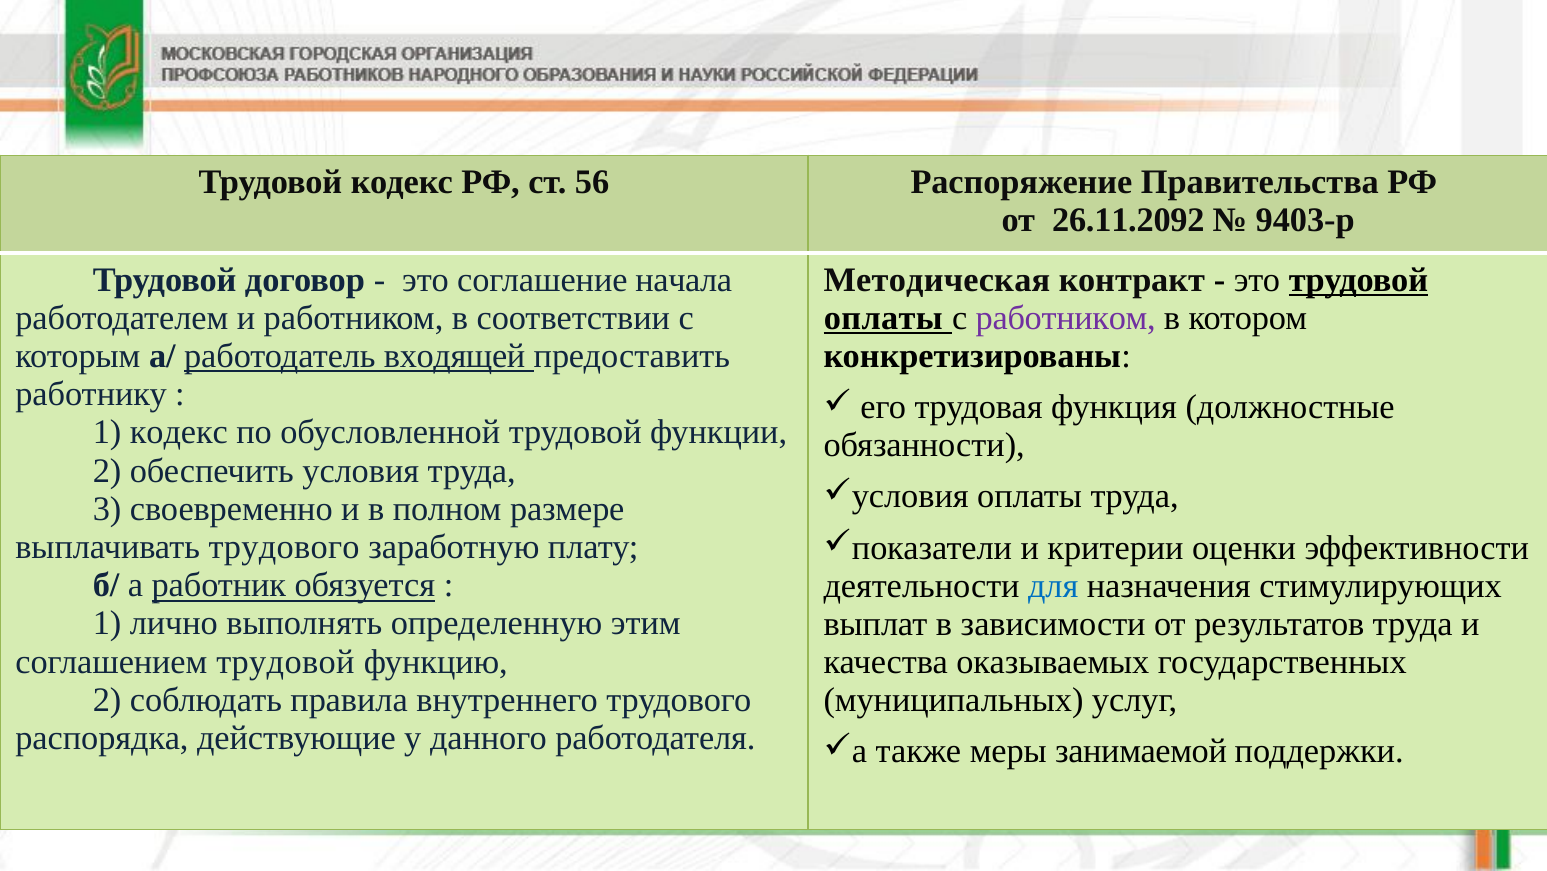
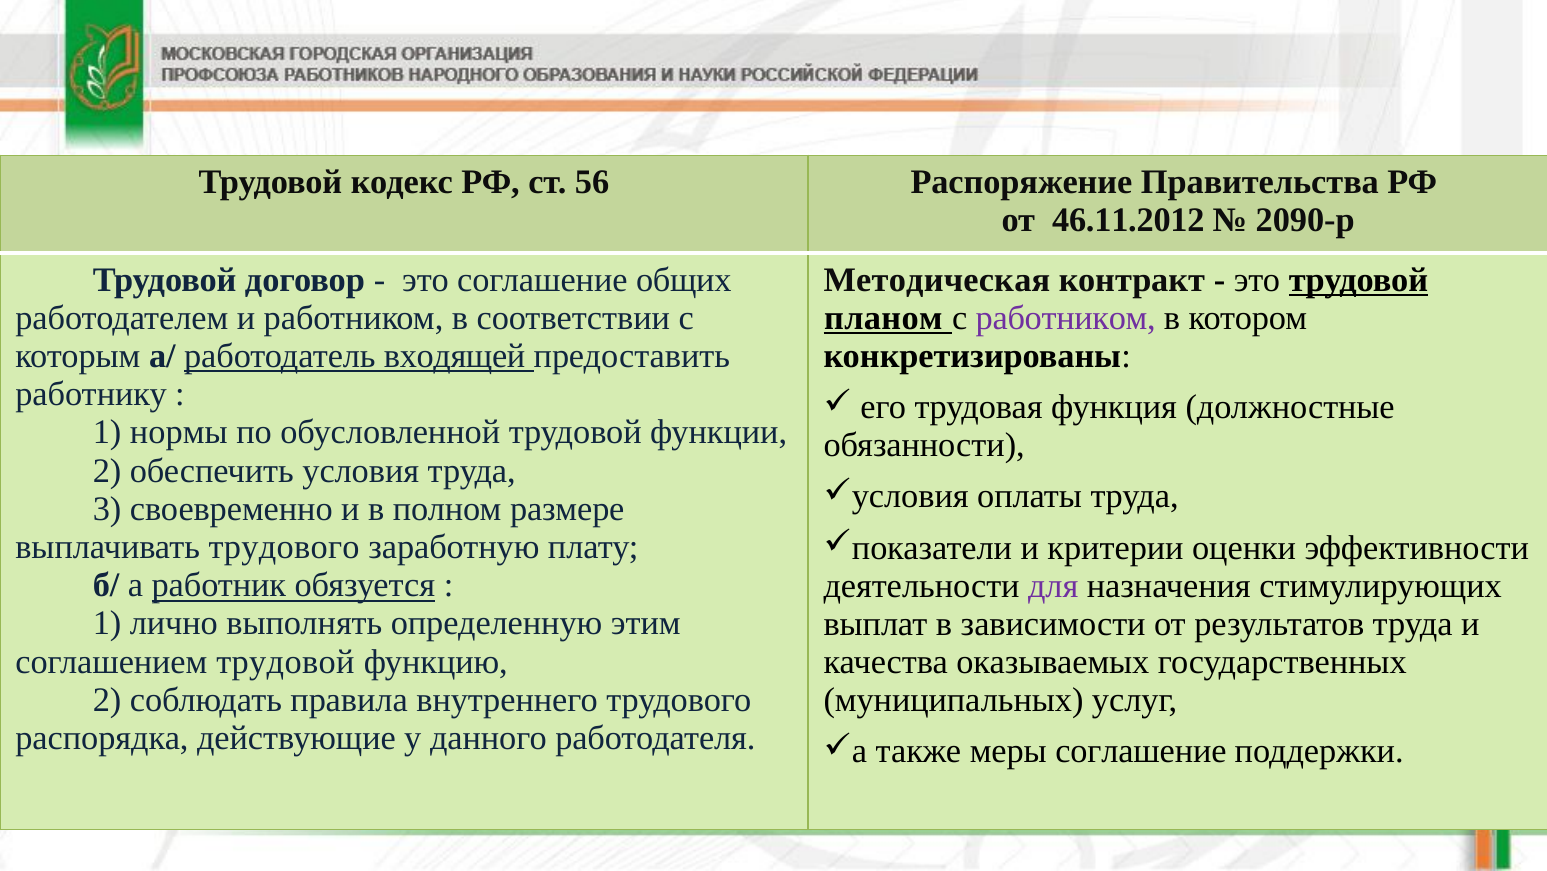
26.11.2092: 26.11.2092 -> 46.11.2012 (1128, 221)
9403-р: 9403-р -> 2090-р (1305, 221)
начала: начала -> общих (684, 280)
оплаты: оплаты -> планом (883, 318)
1 кодекс: кодекс -> нормы (179, 433)
для colour: blue -> purple (1053, 586)
меры занимаемой: занимаемой -> соглашение (1141, 752)
